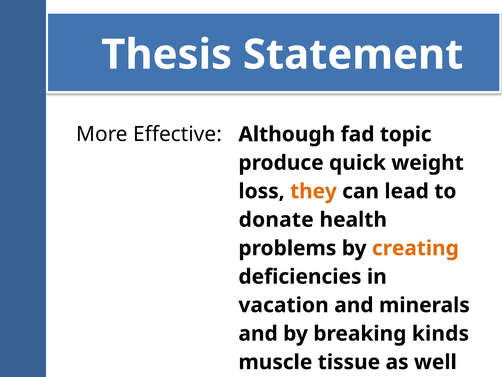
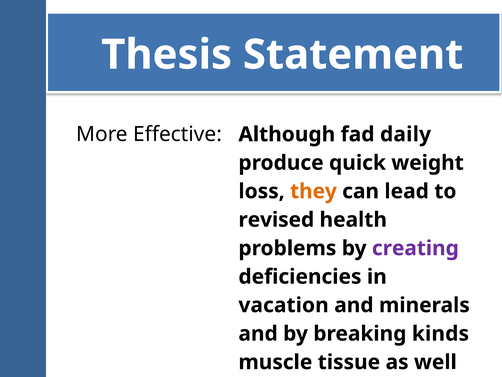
topic: topic -> daily (406, 134)
donate: donate -> revised (276, 220)
creating colour: orange -> purple (415, 248)
